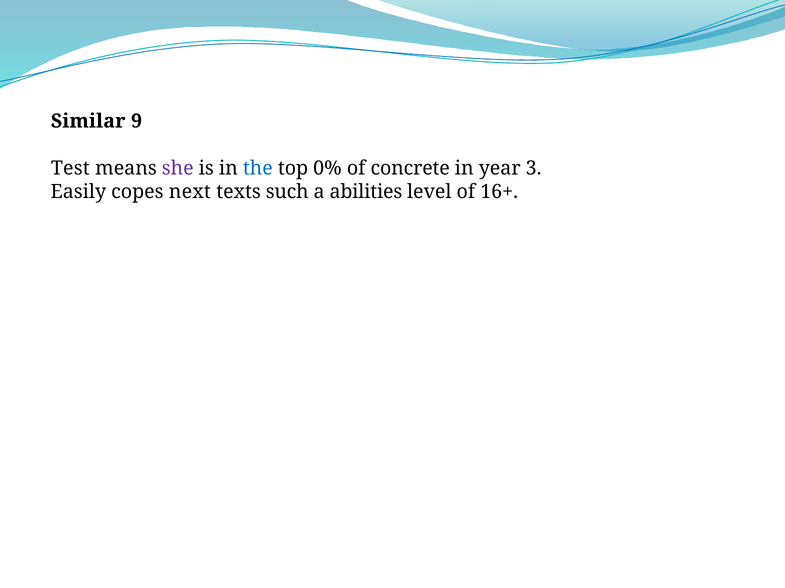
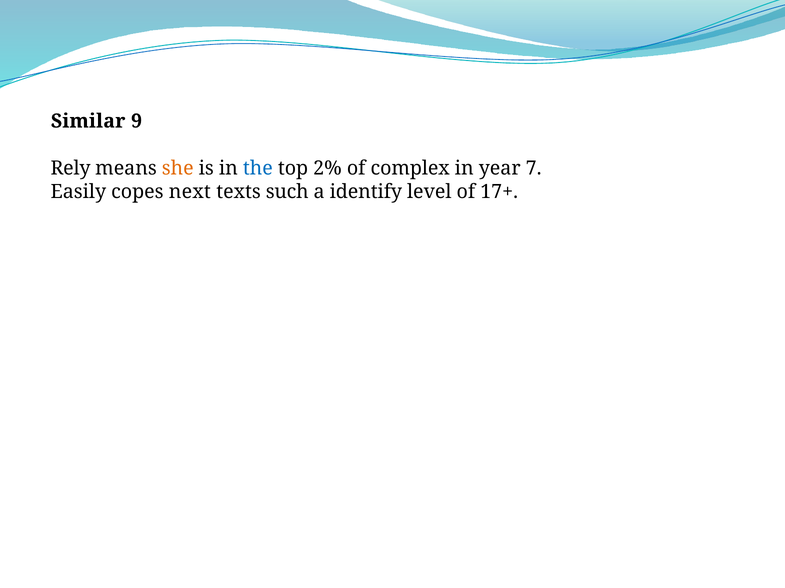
Test: Test -> Rely (71, 168)
she colour: purple -> orange (178, 168)
0%: 0% -> 2% (327, 168)
concrete: concrete -> complex (410, 168)
3: 3 -> 7 (534, 168)
abilities: abilities -> identify (366, 192)
16+: 16+ -> 17+ (499, 192)
